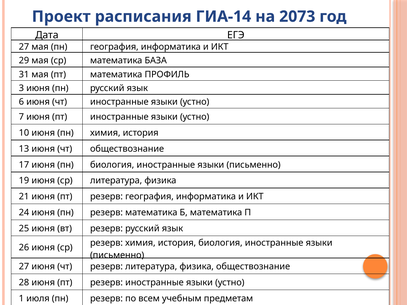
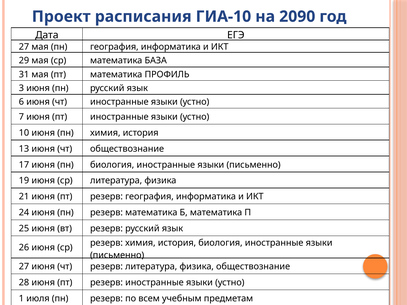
ГИА-14: ГИА-14 -> ГИА-10 (223, 17)
2073: 2073 -> 2090 (297, 17)
